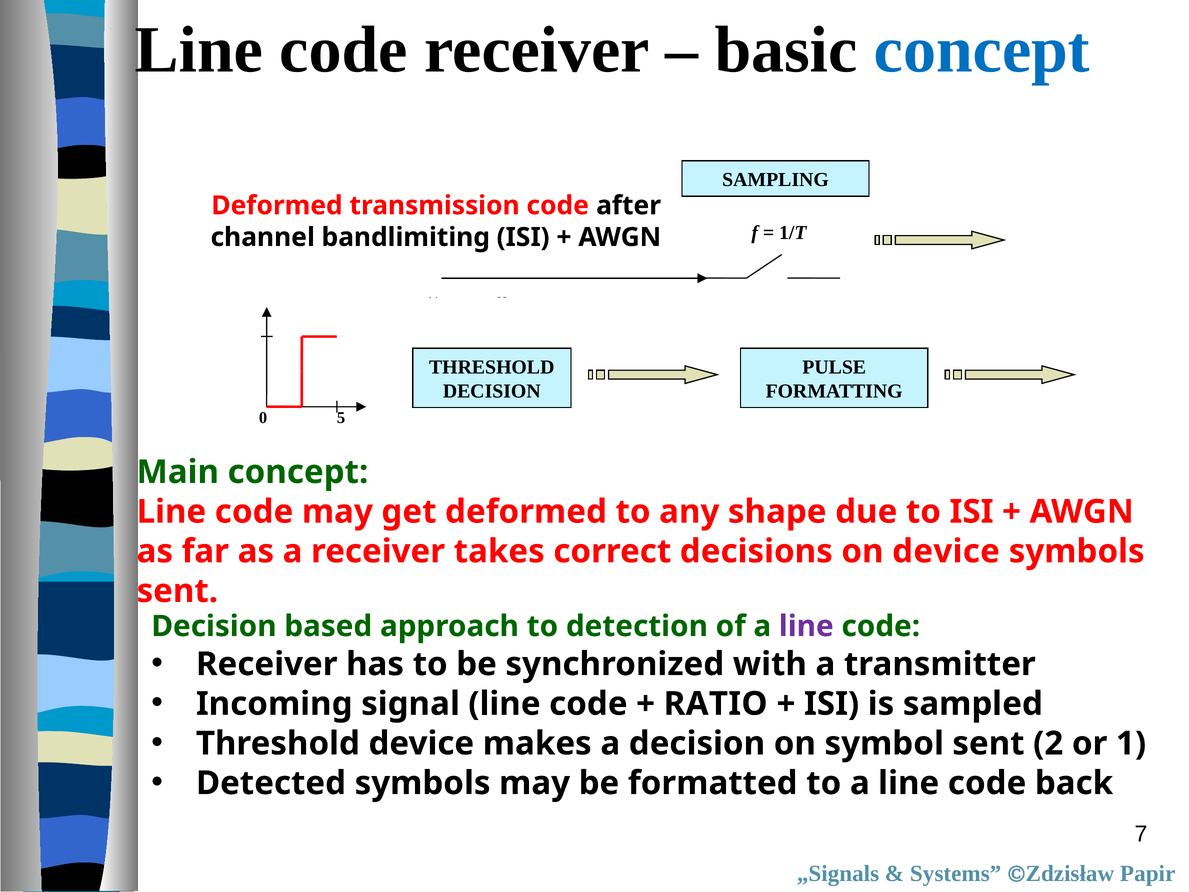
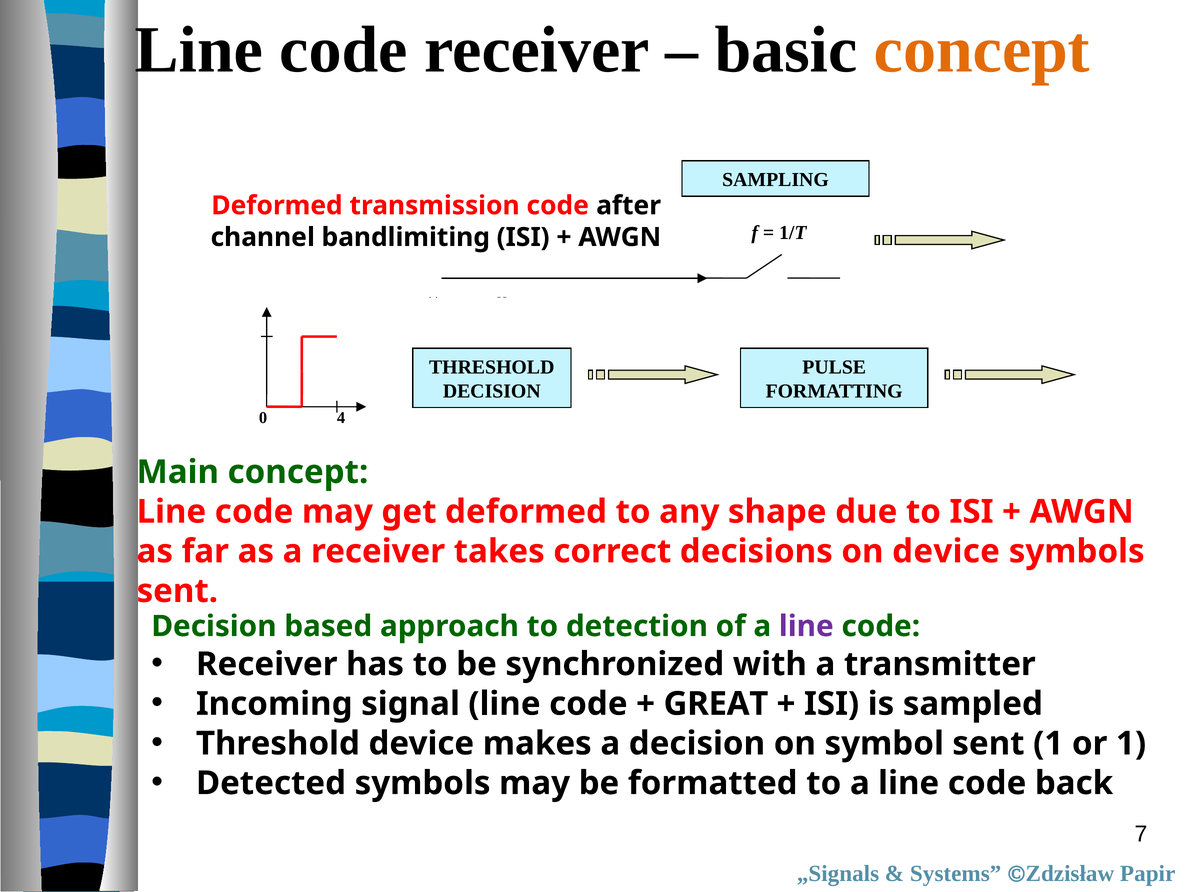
concept colour: blue -> orange (982, 50)
5: 5 -> 4 (341, 418)
RATIO: RATIO -> GREAT (716, 704)
sent 2: 2 -> 1 (1048, 743)
